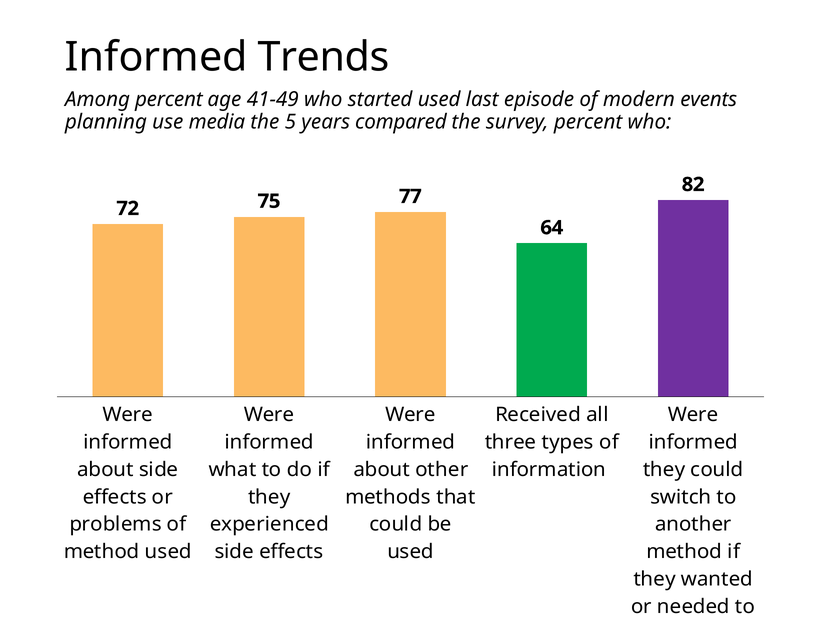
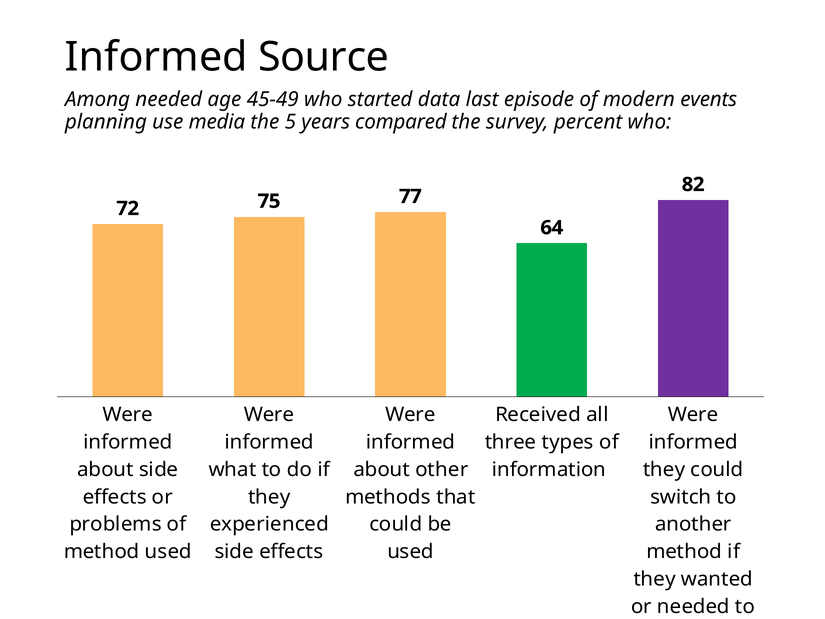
Trends: Trends -> Source (324, 57)
Among percent: percent -> needed (169, 100)
41-49: 41-49 -> 45-49 (273, 100)
started used: used -> data (439, 100)
